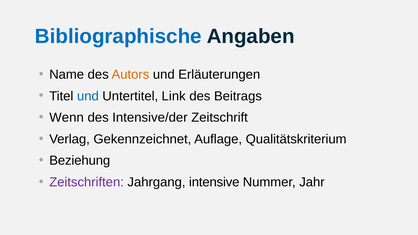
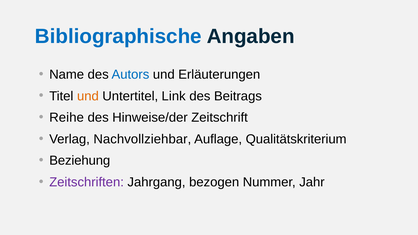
Autors colour: orange -> blue (130, 75)
und colour: blue -> orange (88, 96)
Wenn: Wenn -> Reihe (67, 118)
Intensive/der: Intensive/der -> Hinweise/der (150, 118)
Gekennzeichnet: Gekennzeichnet -> Nachvollziehbar (142, 139)
intensive: intensive -> bezogen (214, 182)
